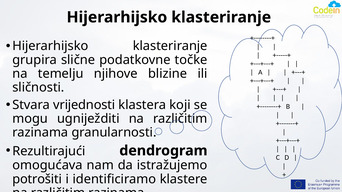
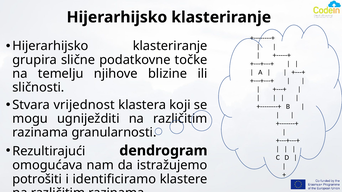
vrijednosti: vrijednosti -> vrijednost (84, 105)
